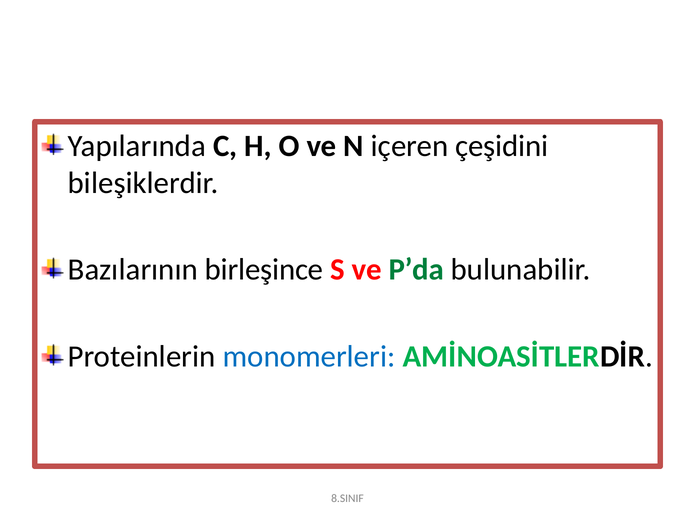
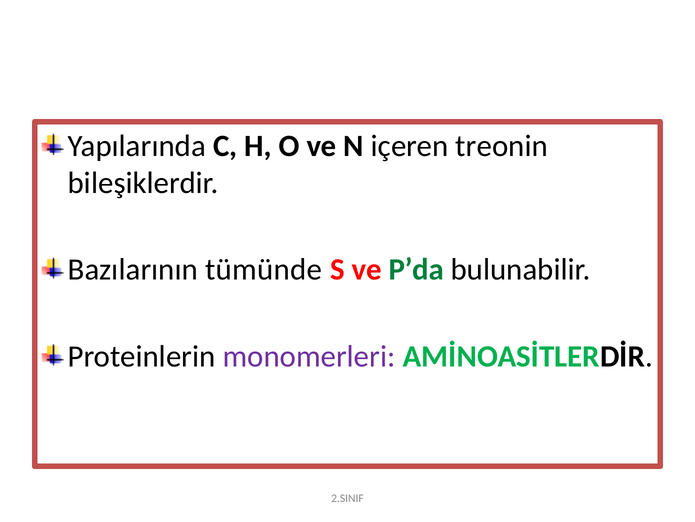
çeşidini: çeşidini -> treonin (502, 146)
birleşince: birleşince -> tümünde (264, 269)
monomerleri colour: blue -> purple (309, 356)
8.SINIF: 8.SINIF -> 2.SINIF (347, 498)
